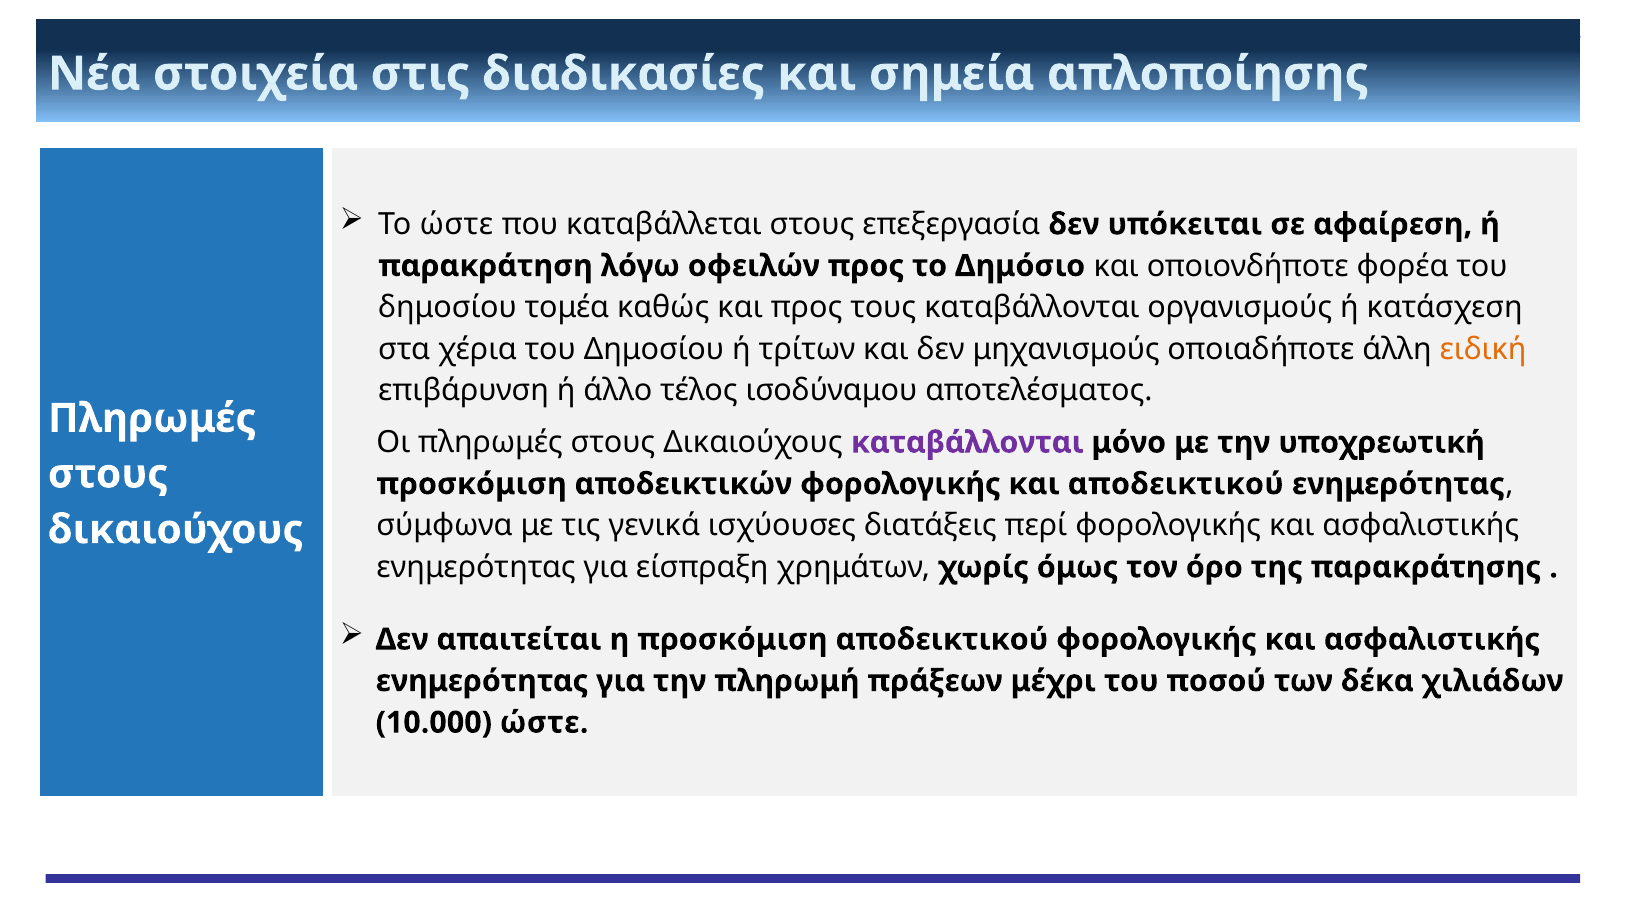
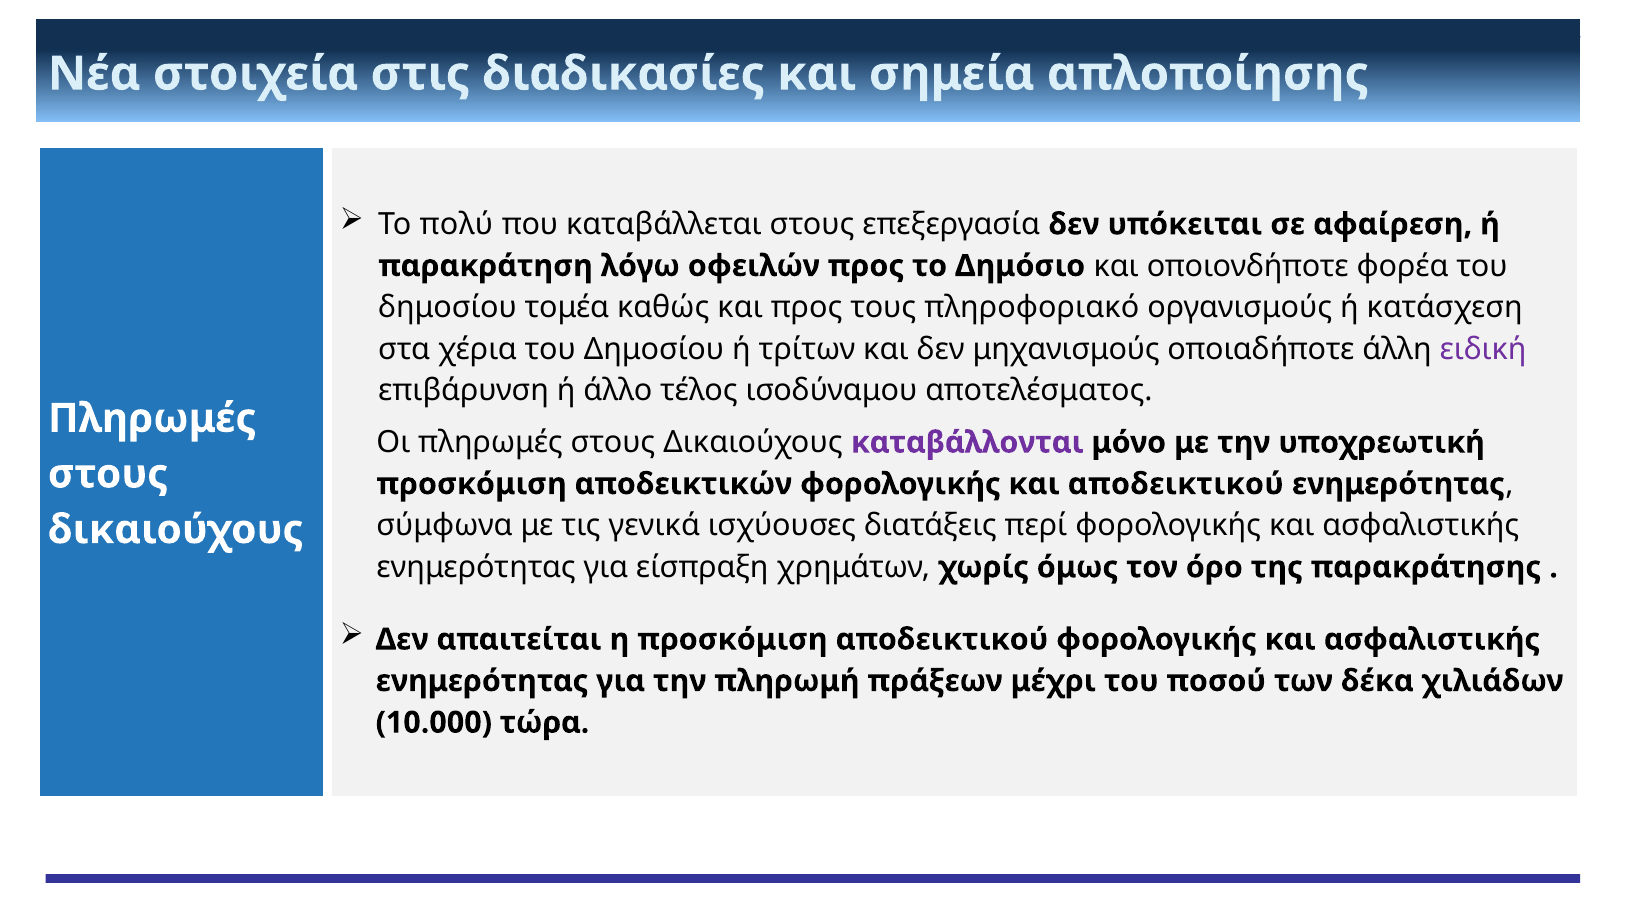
Το ώστε: ώστε -> πολύ (456, 224)
τους καταβάλλονται: καταβάλλονται -> πληροφοριακό (1032, 307)
ειδική colour: orange -> purple (1483, 349)
10.000 ώστε: ώστε -> τώρα (544, 722)
